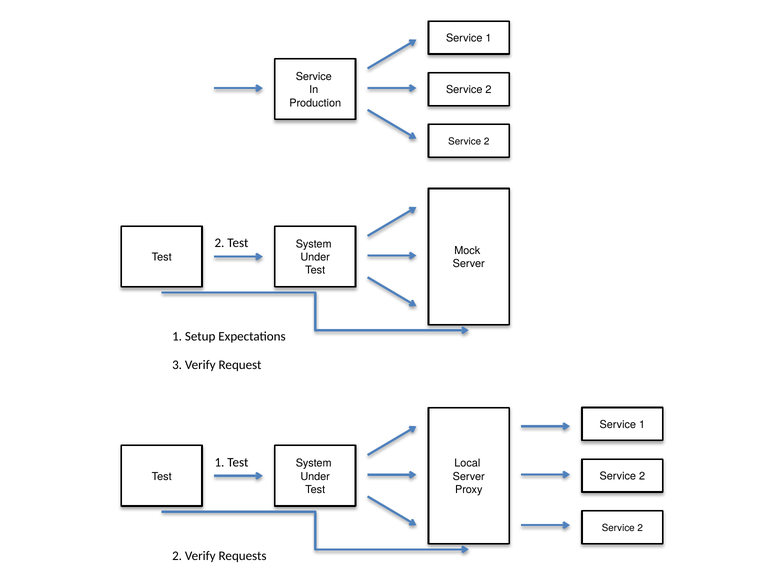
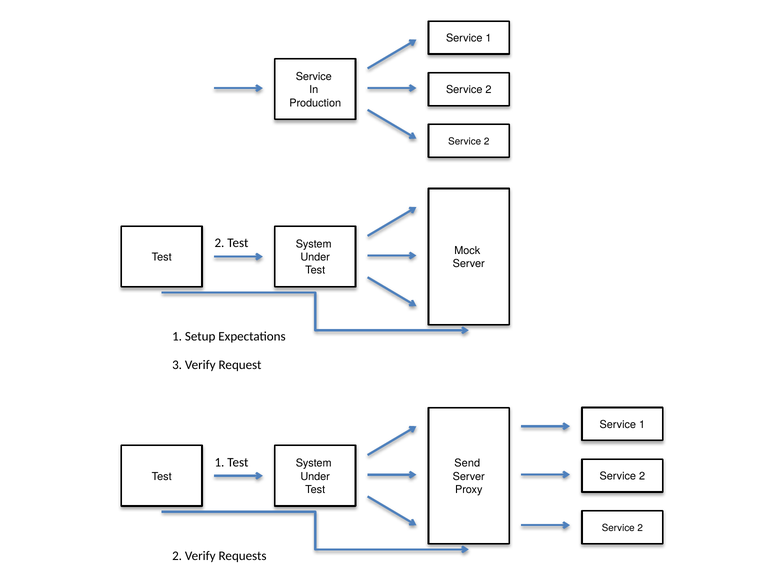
Local: Local -> Send (467, 463)
